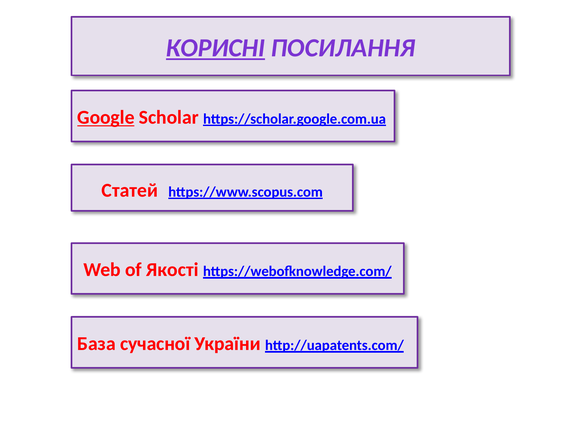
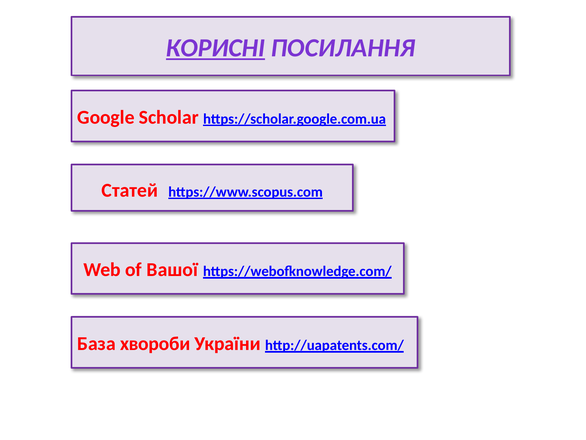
Google underline: present -> none (106, 117)
Якості: Якості -> Вашої (172, 270)
сучасної: сучасної -> хвороби (155, 343)
